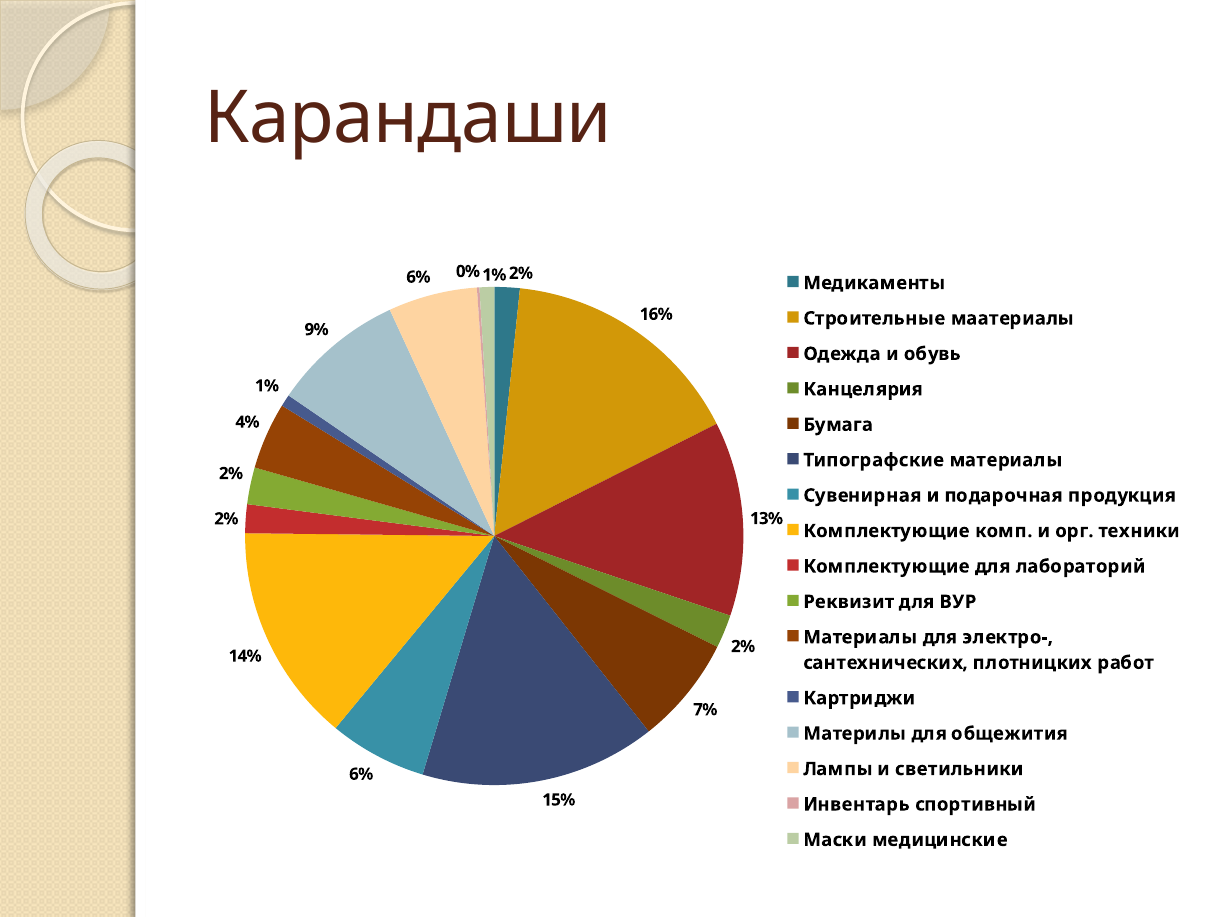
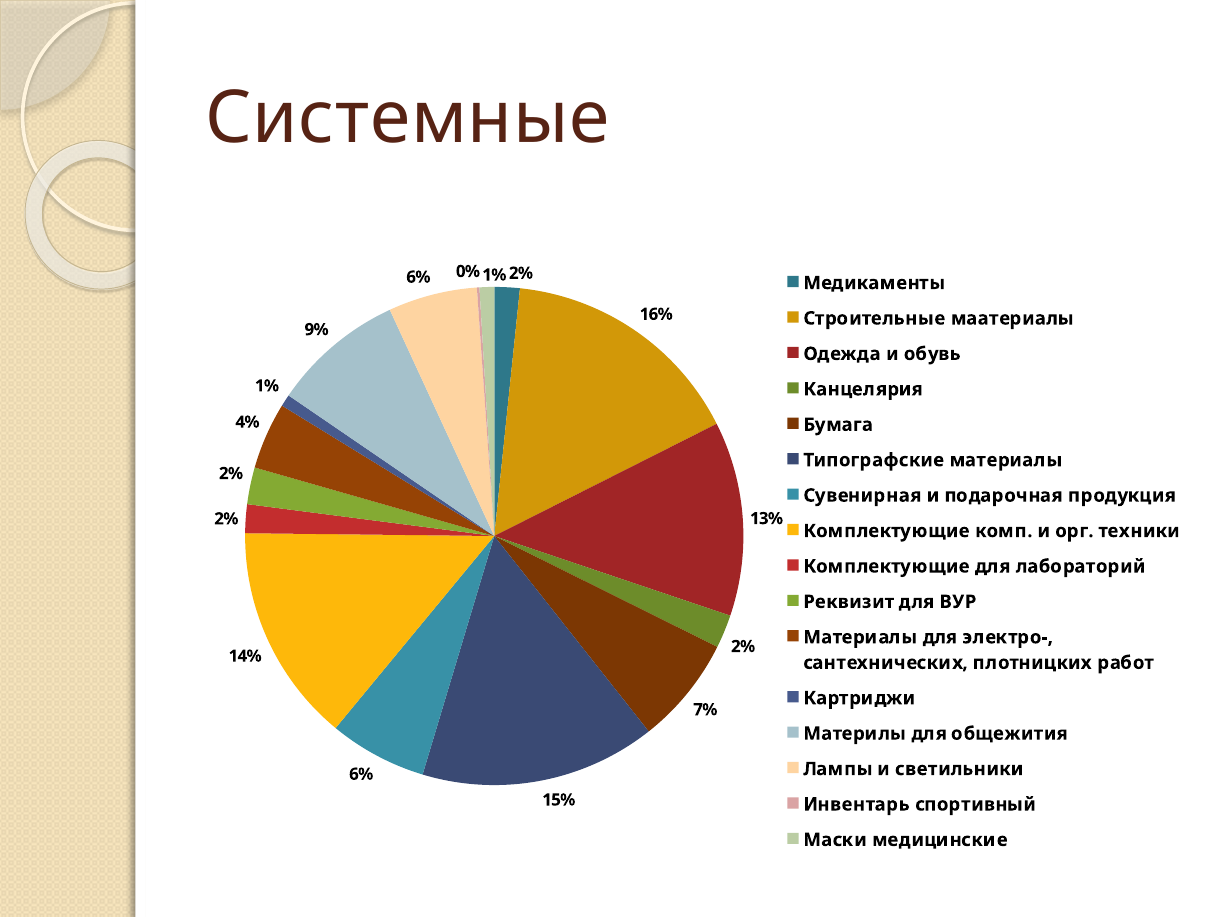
Карандаши: Карандаши -> Системные (408, 118)
